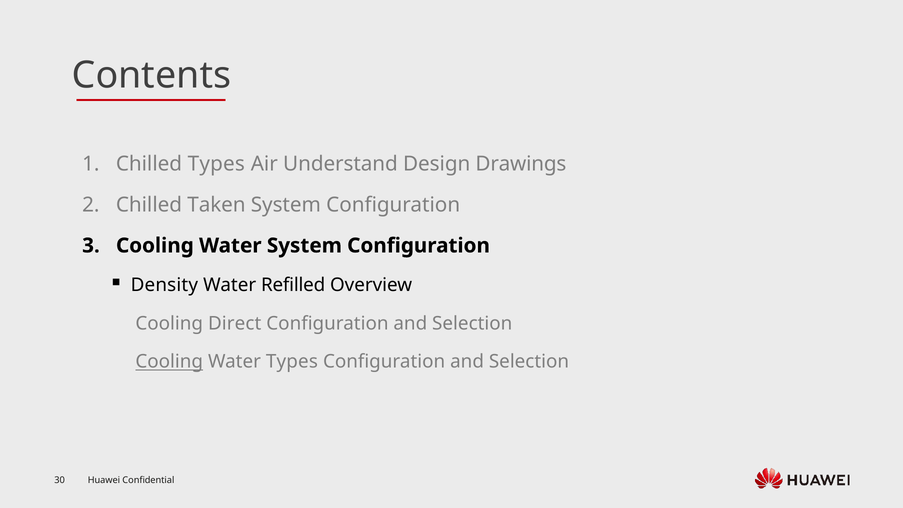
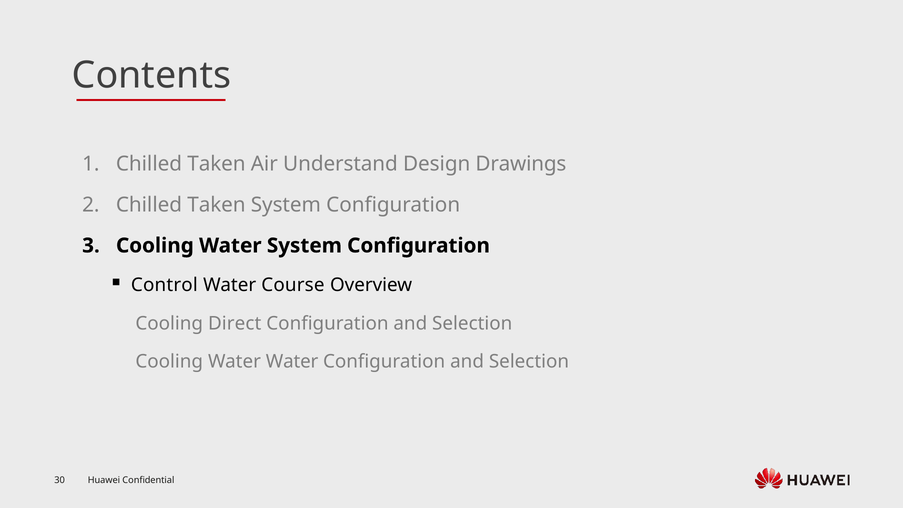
Types: Types -> Taken (216, 164)
Density: Density -> Control (164, 285)
Refilled: Refilled -> Course (293, 285)
Cooling underline: present -> none (169, 362)
Water Types: Types -> Water (292, 362)
